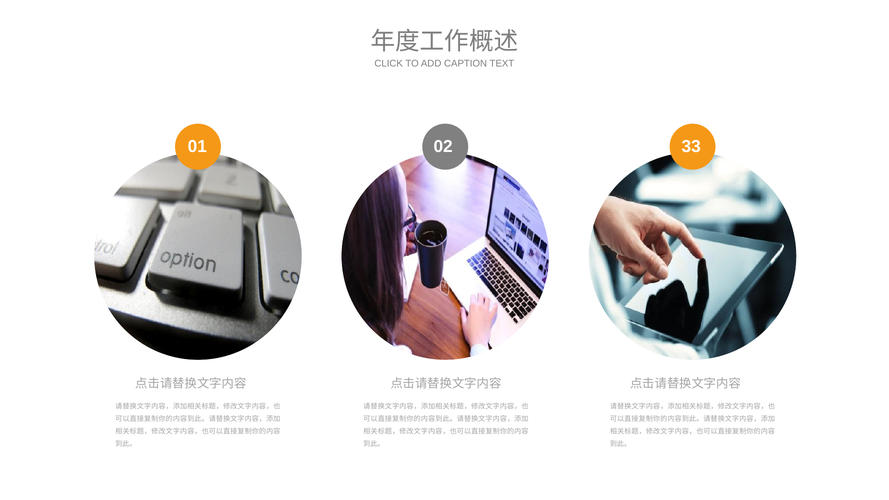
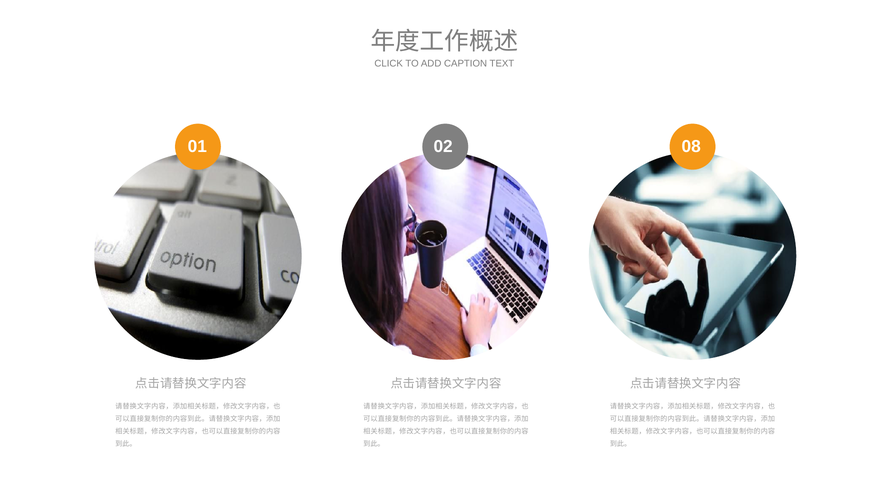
33: 33 -> 08 (691, 147)
